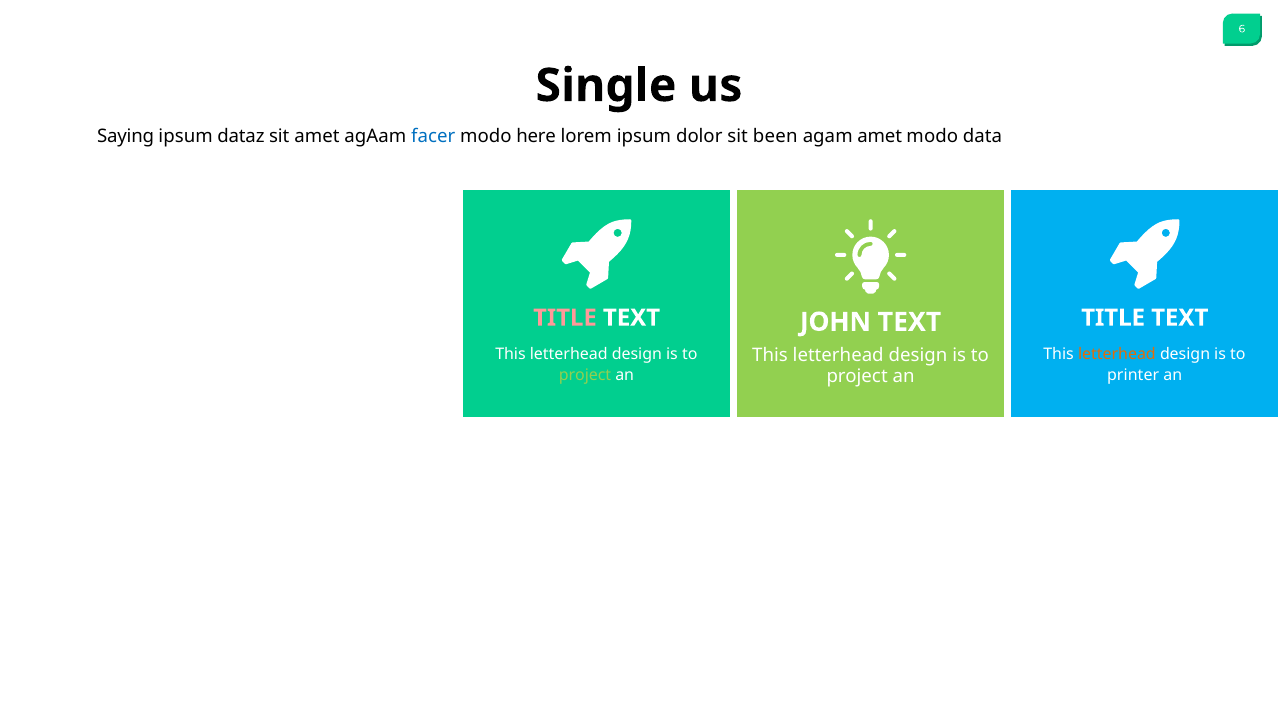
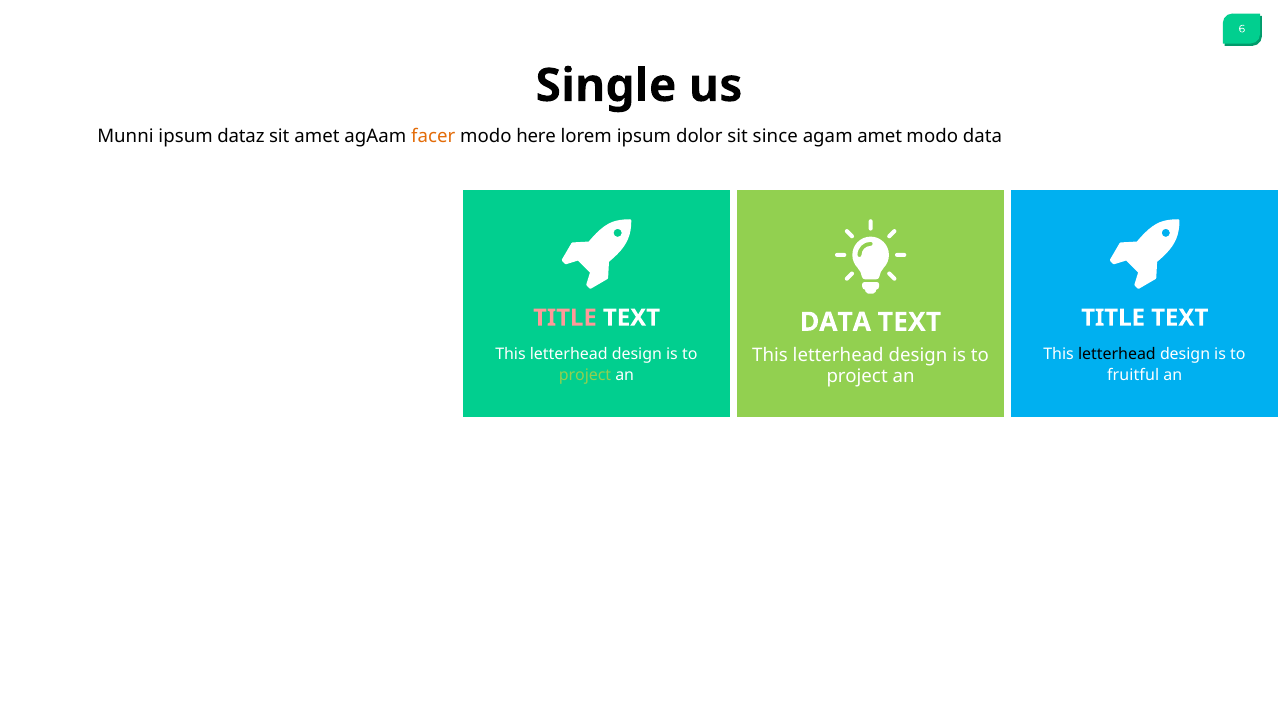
Saying: Saying -> Munni (125, 136)
facer colour: blue -> orange (433, 136)
been: been -> since (775, 136)
JOHN: JOHN -> DATA (835, 322)
letterhead colour: orange -> black (1117, 354)
printer: printer -> fruitful (1133, 375)
